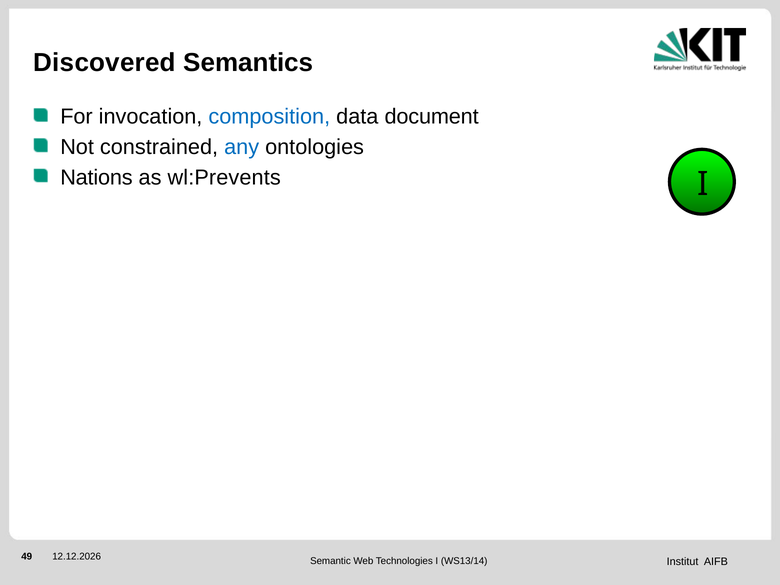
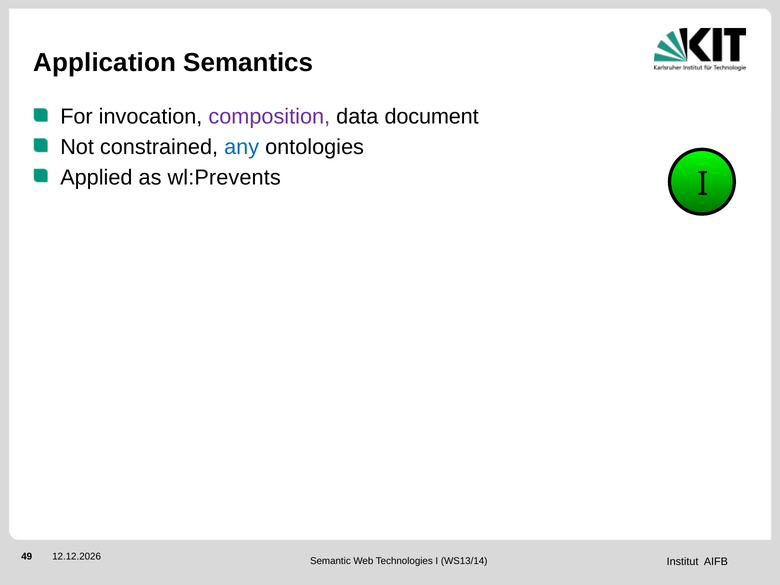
Discovered: Discovered -> Application (105, 63)
composition colour: blue -> purple (269, 117)
Nations: Nations -> Applied (96, 177)
